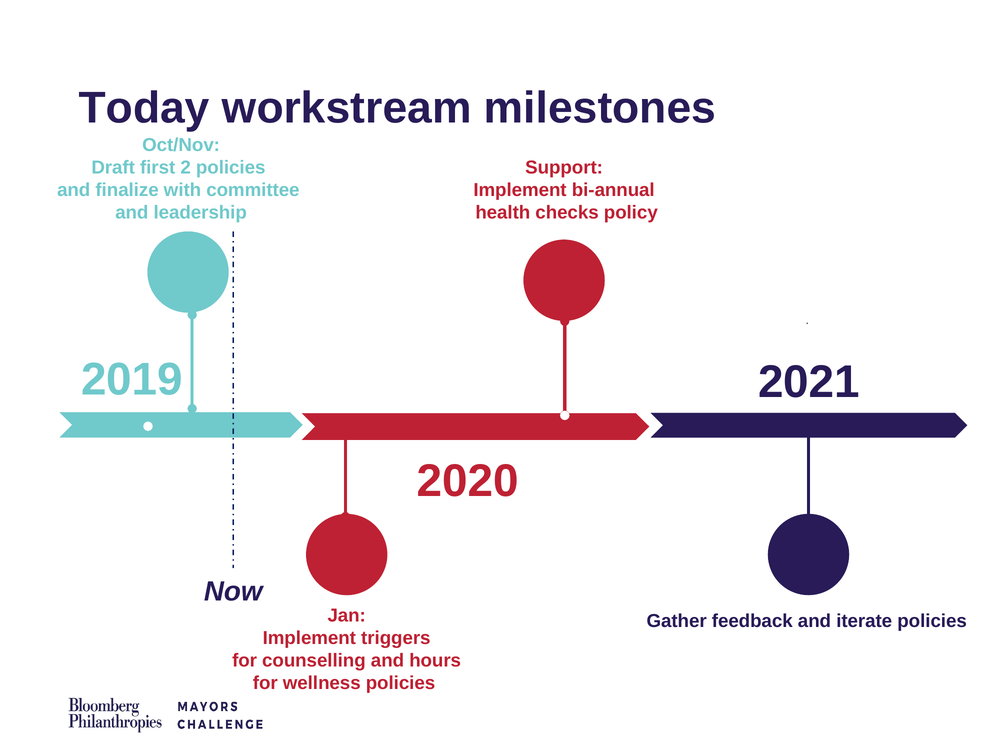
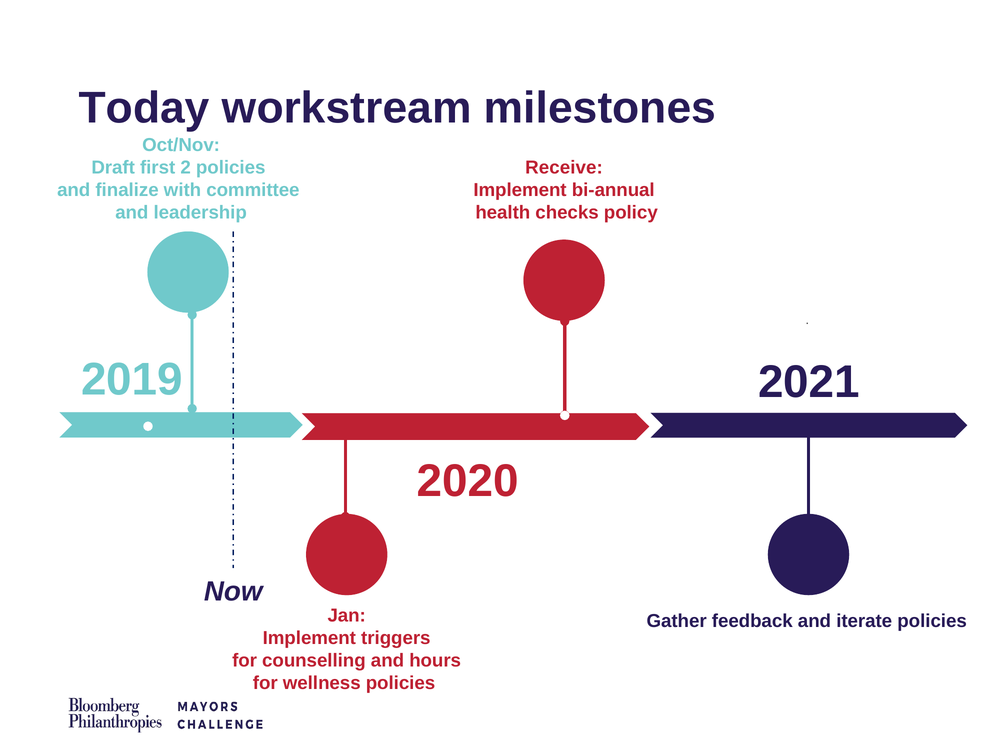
Support: Support -> Receive (564, 168)
